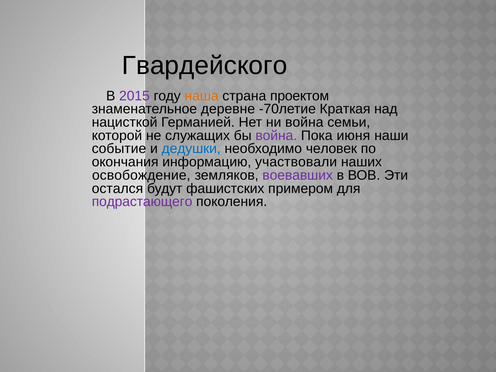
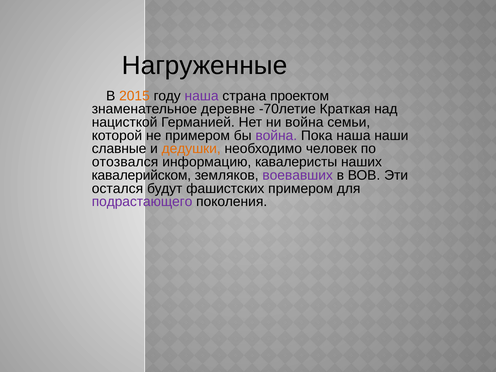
Гвардейского: Гвардейского -> Нагруженные (205, 66)
2015 colour: purple -> orange (134, 96)
наша colour: orange -> purple (202, 96)
не служащих: служащих -> примером (198, 136)
Пока июня: июня -> наша (353, 136)
событие: событие -> славные (119, 149)
дедушки colour: blue -> orange (191, 149)
окончания: окончания -> отозвался (125, 162)
участвовали: участвовали -> кавалеристы (296, 162)
освобождение: освобождение -> кавалерийском (141, 175)
